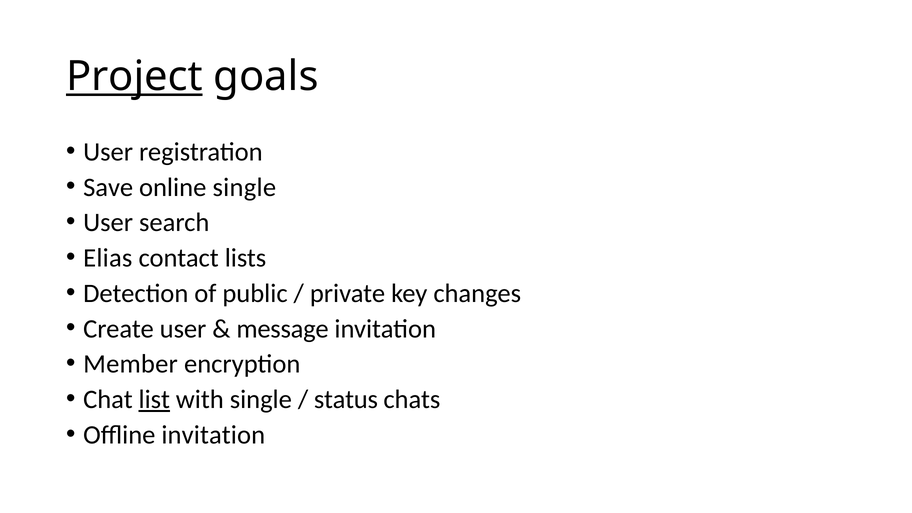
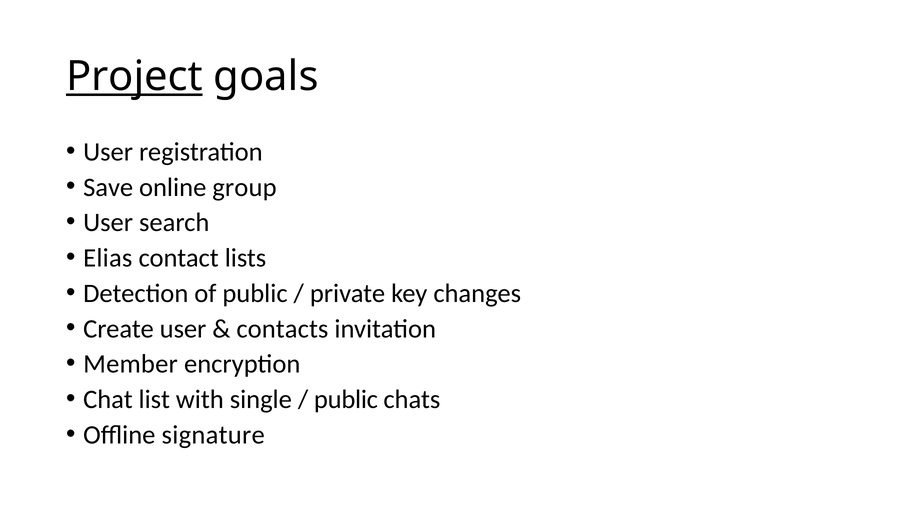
online single: single -> group (244, 187)
message: message -> contacts (282, 329)
list underline: present -> none (154, 400)
status: status -> public (346, 400)
Offline invitation: invitation -> signature (213, 435)
